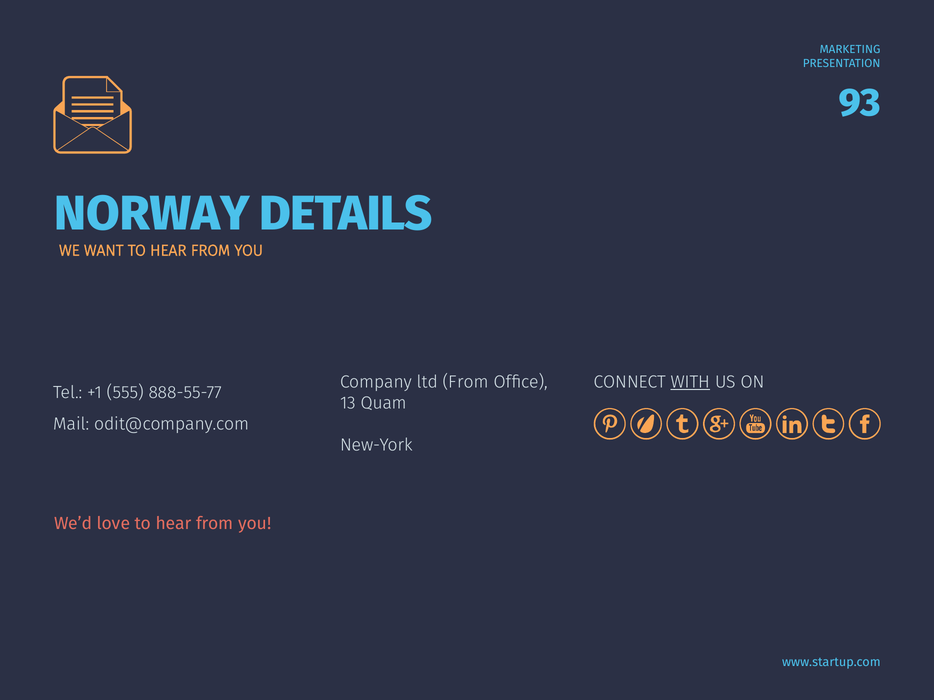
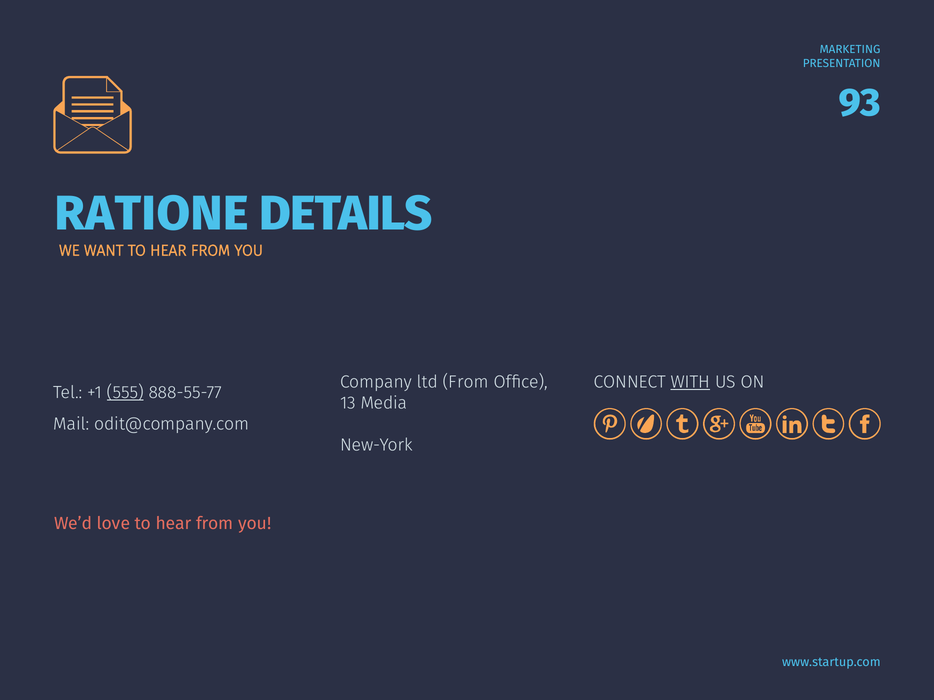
NORWAY: NORWAY -> RATIONE (152, 214)
555 underline: none -> present (125, 393)
Quam: Quam -> Media (384, 403)
